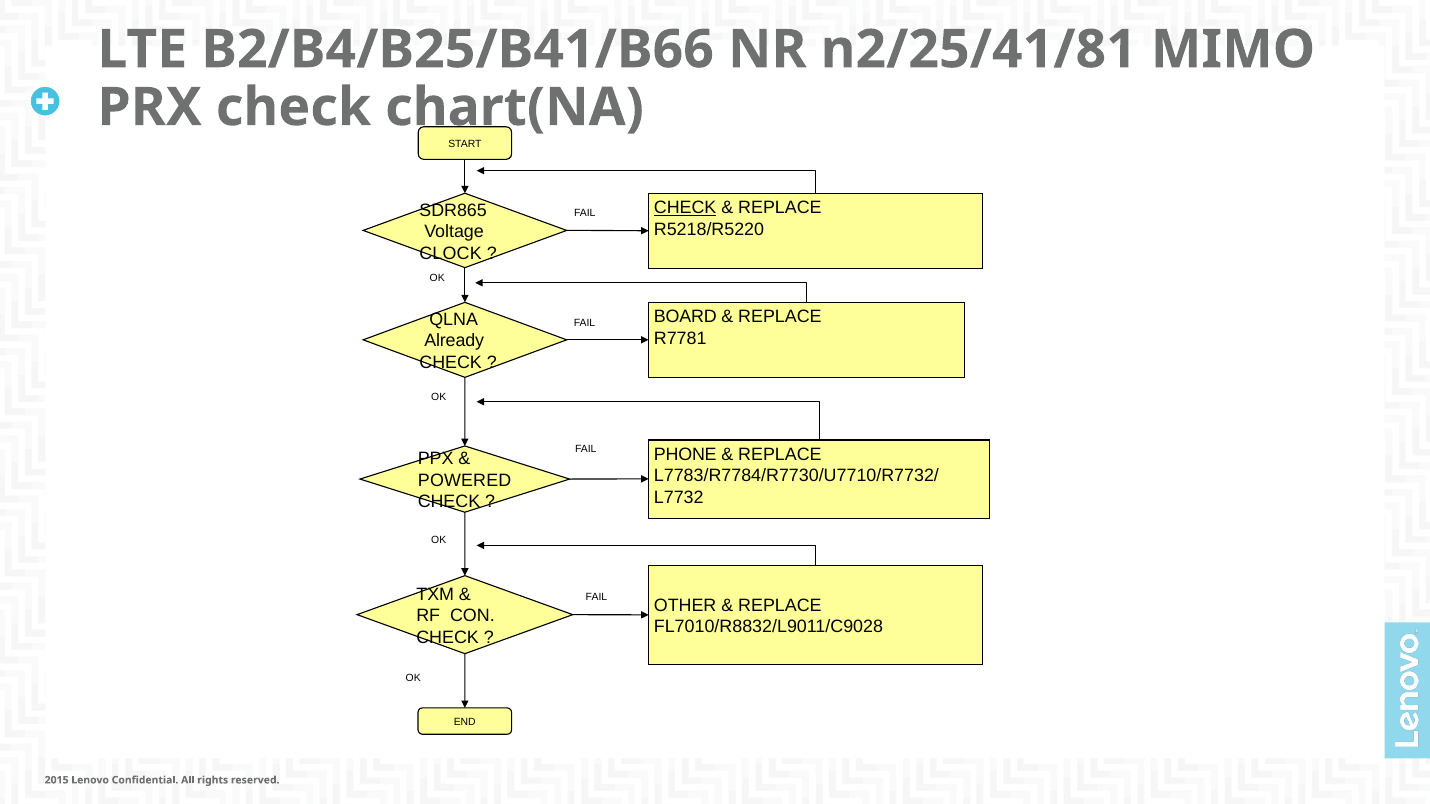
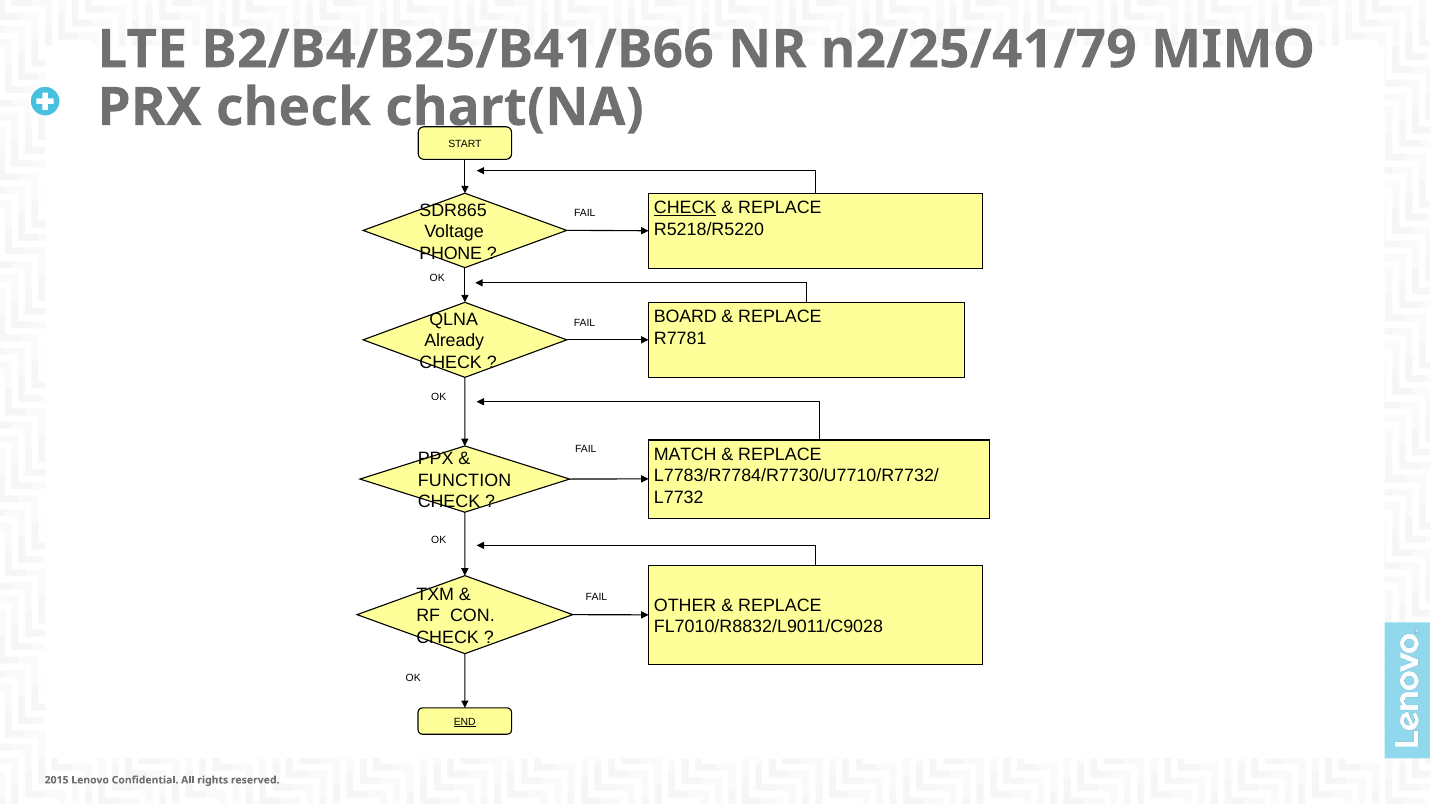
n2/25/41/81: n2/25/41/81 -> n2/25/41/79 (979, 50)
CLOCK: CLOCK -> PHONE (451, 253)
PHONE: PHONE -> MATCH (685, 455)
POWERED: POWERED -> FUNCTION (465, 480)
END underline: none -> present (465, 722)
